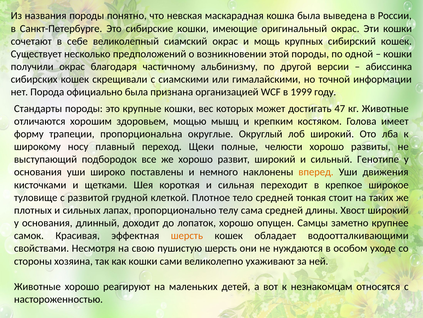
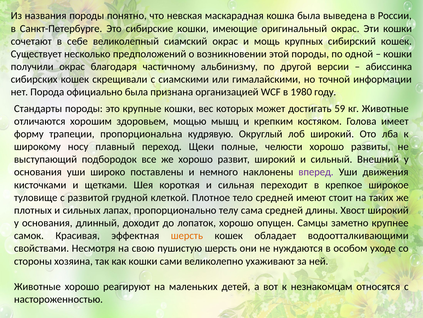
1999: 1999 -> 1980 (301, 92)
47: 47 -> 59 (340, 108)
округлые: округлые -> кудрявую (211, 134)
Генотипе: Генотипе -> Внешний (378, 159)
вперед colour: orange -> purple (316, 172)
тонкая: тонкая -> имеют (311, 197)
